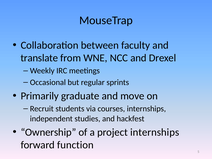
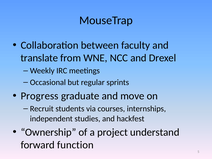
Primarily: Primarily -> Progress (40, 96)
project internships: internships -> understand (155, 132)
